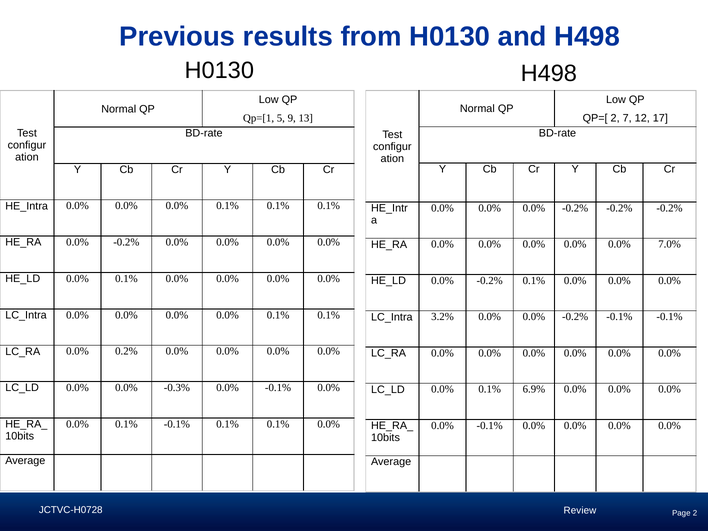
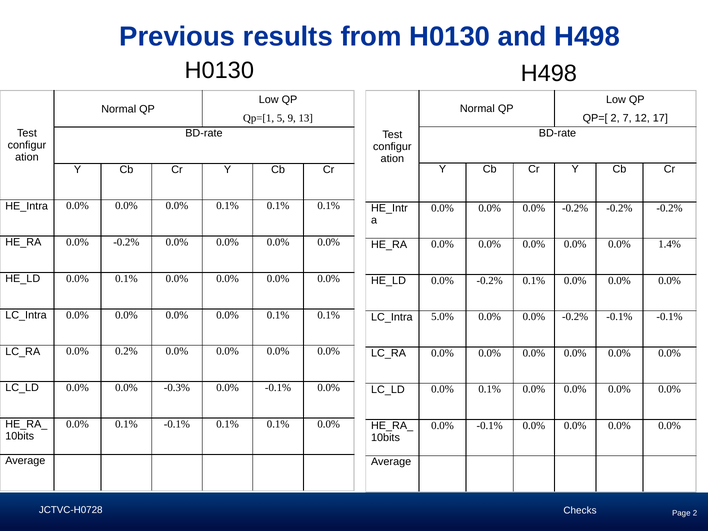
7.0%: 7.0% -> 1.4% (670, 244)
3.2%: 3.2% -> 5.0% (442, 317)
6.9%: 6.9% -> 0.0% (534, 389)
Review: Review -> Checks (580, 510)
